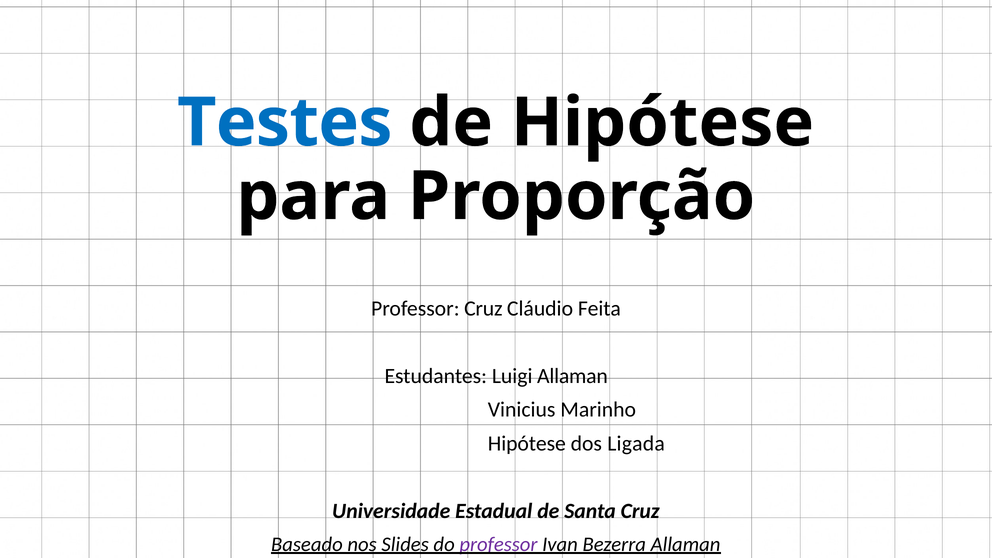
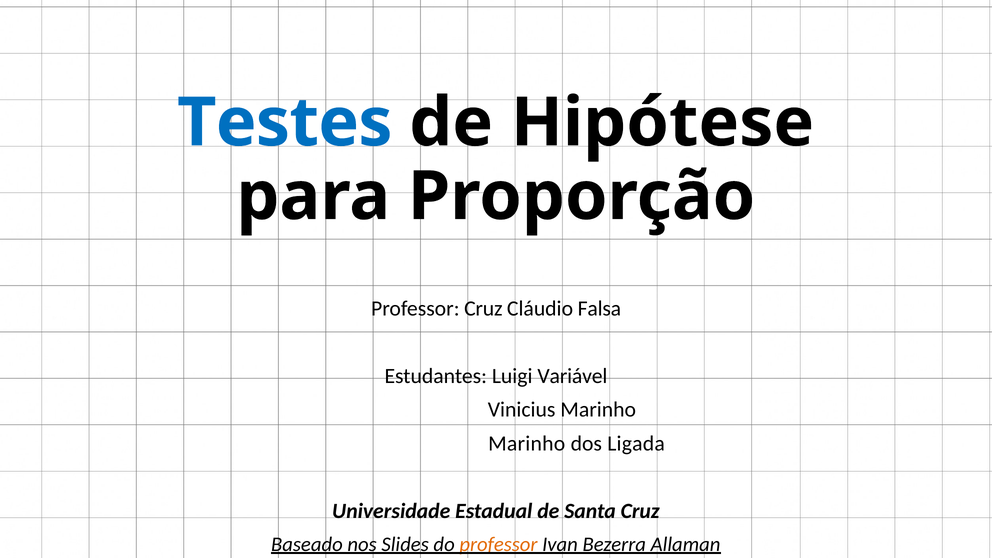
Feita: Feita -> Falsa (599, 308)
Luigi Allaman: Allaman -> Variável (572, 376)
Hipótese: Hipótese -> Marinho (527, 443)
professor colour: purple -> orange (498, 544)
